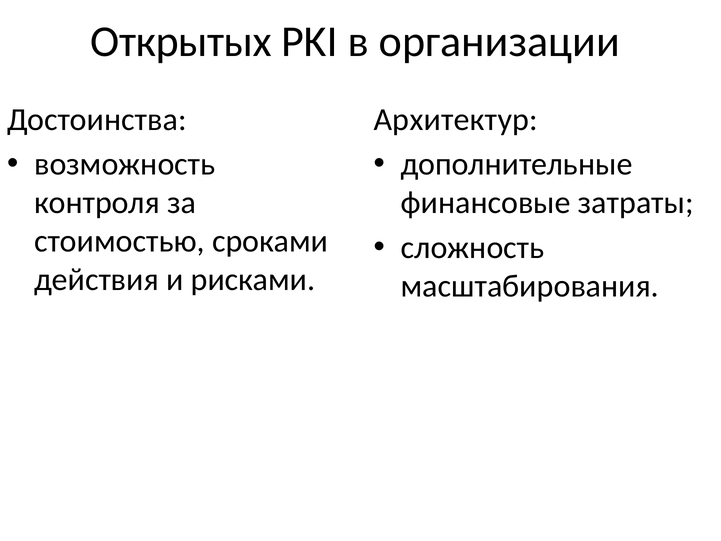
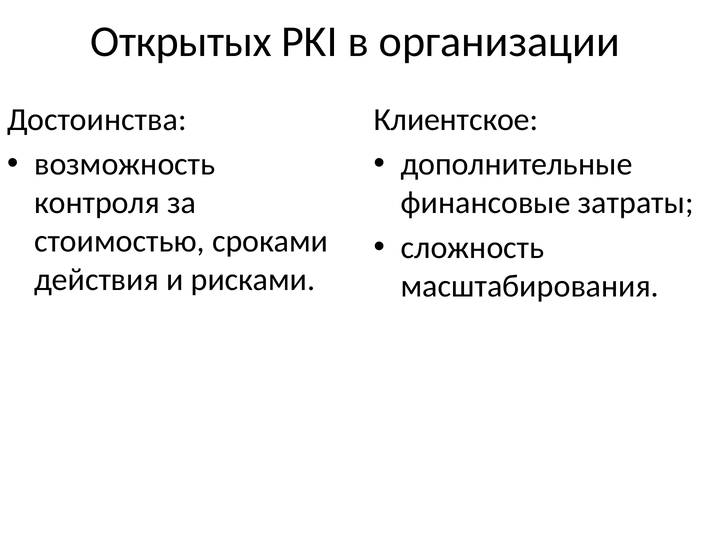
Архитектур: Архитектур -> Клиентское (456, 119)
